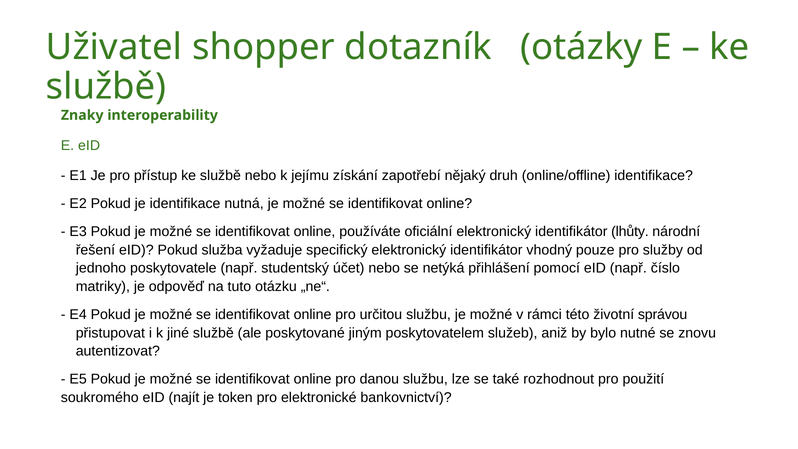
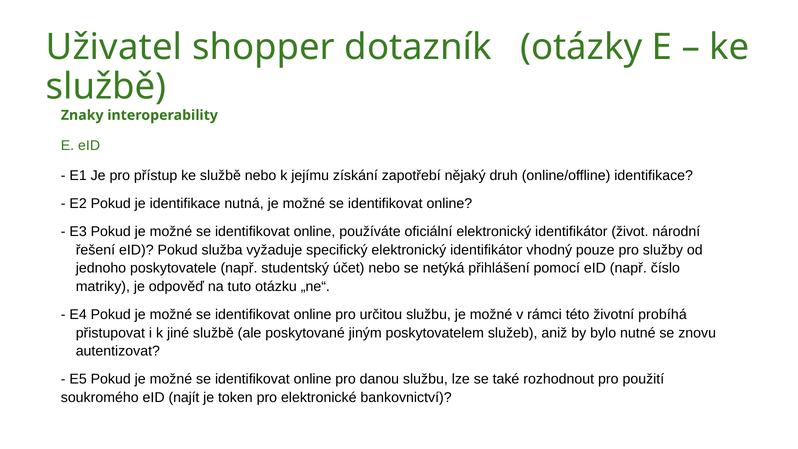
lhůty: lhůty -> život (630, 232)
správou: správou -> probíhá (662, 315)
